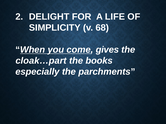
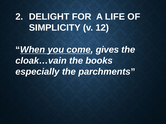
68: 68 -> 12 (102, 28)
cloak…part: cloak…part -> cloak…vain (41, 61)
